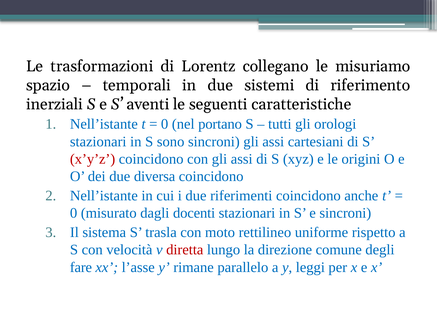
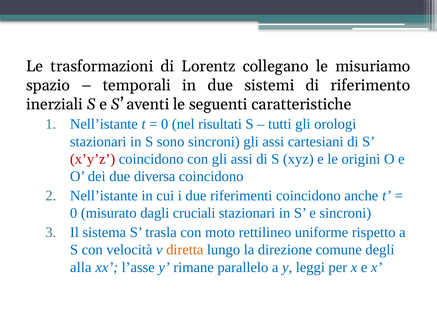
portano: portano -> risultati (220, 124)
docenti: docenti -> cruciali (194, 214)
diretta colour: red -> orange (185, 250)
fare: fare -> alla (81, 268)
